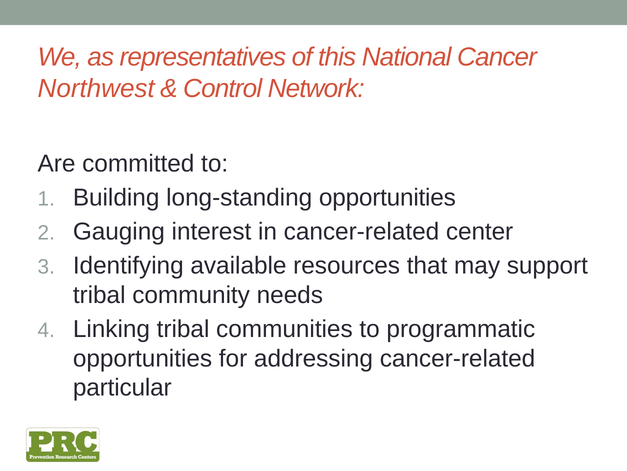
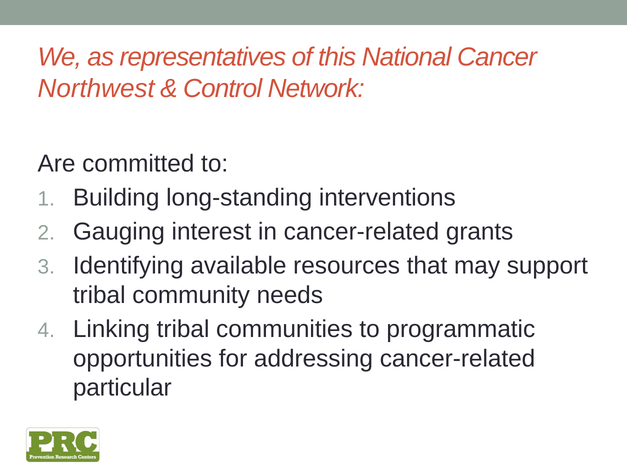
long-standing opportunities: opportunities -> interventions (387, 197)
center: center -> grants (480, 231)
